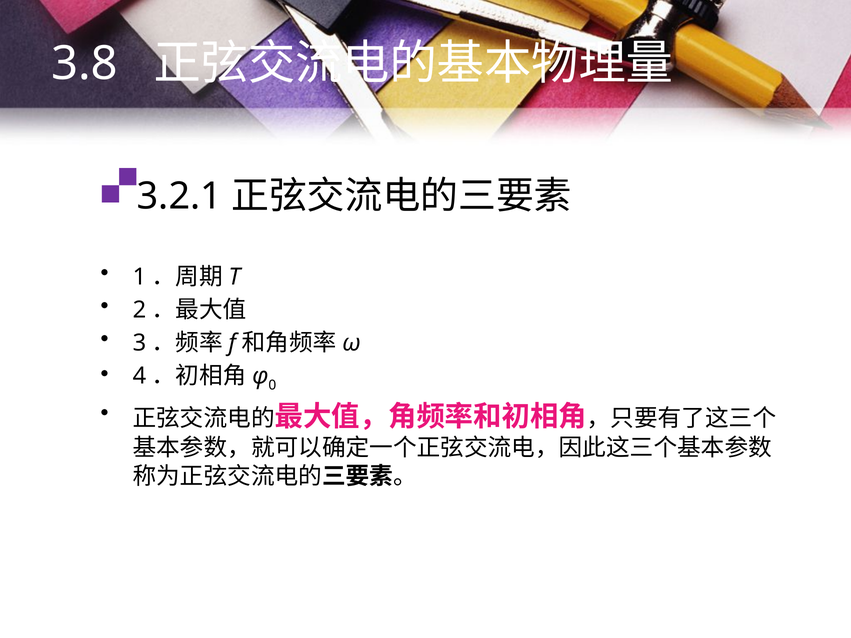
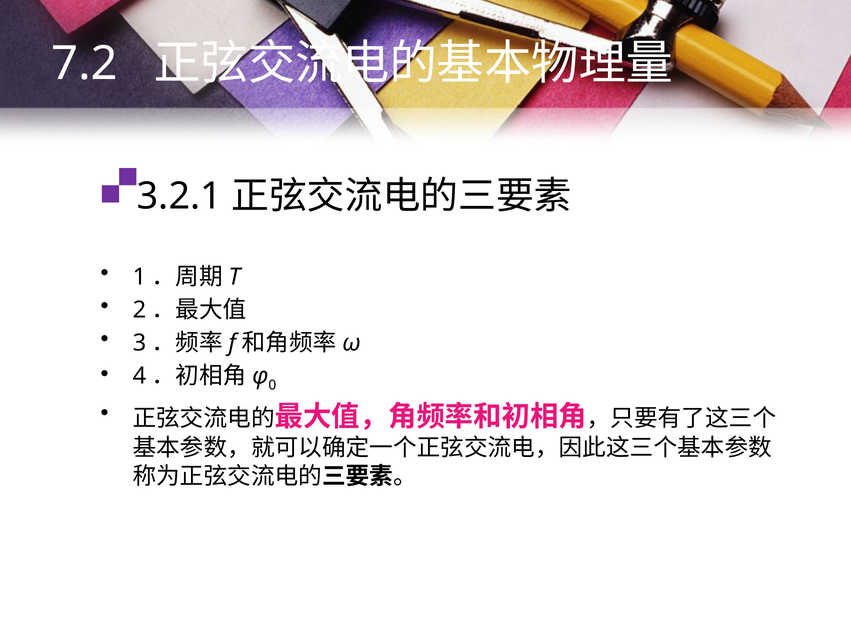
3.8: 3.8 -> 7.2 (84, 64)
